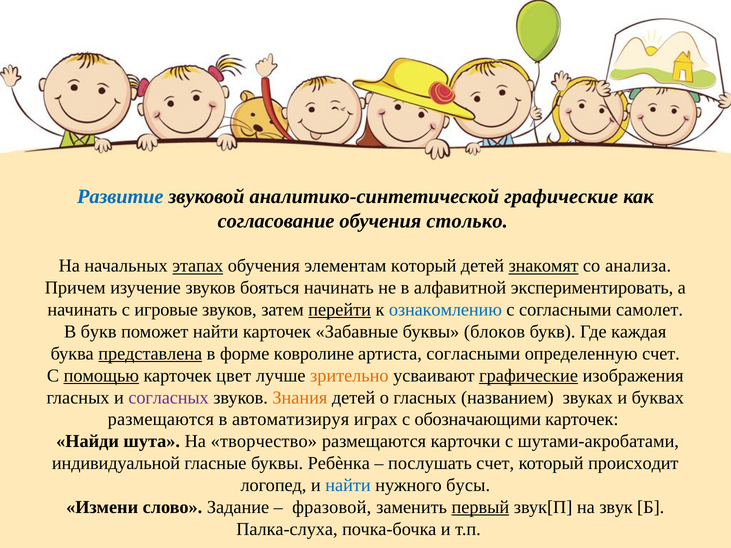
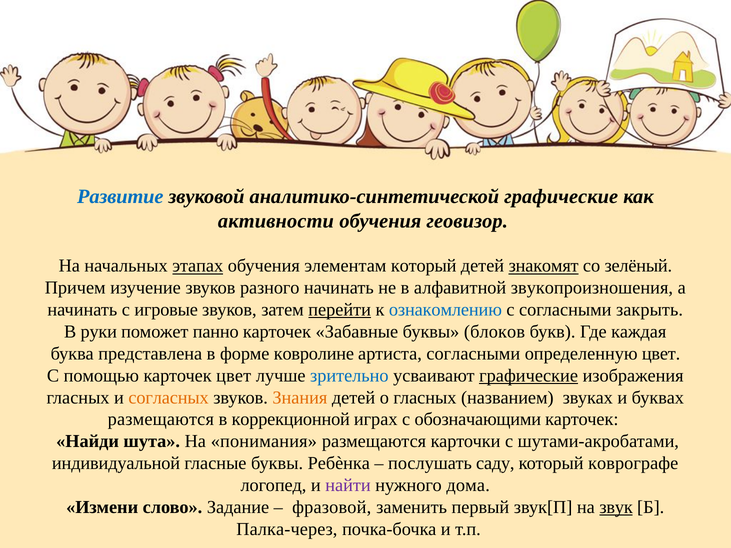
согласование: согласование -> активности (276, 221)
столько: столько -> геовизор (467, 221)
анализа: анализа -> зелёный (638, 266)
бояться: бояться -> разного (270, 288)
экспериментировать: экспериментировать -> звукопроизношения (592, 288)
самолет: самолет -> закрыть (650, 310)
В букв: букв -> руки (99, 332)
поможет найти: найти -> панно (216, 332)
представлена underline: present -> none (150, 354)
определенную счет: счет -> цвет (661, 354)
помощью underline: present -> none (101, 376)
зрительно colour: orange -> blue (349, 376)
согласных colour: purple -> orange (169, 398)
автоматизируя: автоматизируя -> коррекционной (291, 420)
творчество: творчество -> понимания (264, 442)
послушать счет: счет -> саду (495, 463)
происходит: происходит -> коврографе (633, 463)
найти colour: blue -> purple (348, 485)
бусы: бусы -> дома (468, 485)
первый underline: present -> none (480, 507)
звук underline: none -> present (616, 507)
Палка-слуха: Палка-слуха -> Палка-через (287, 529)
